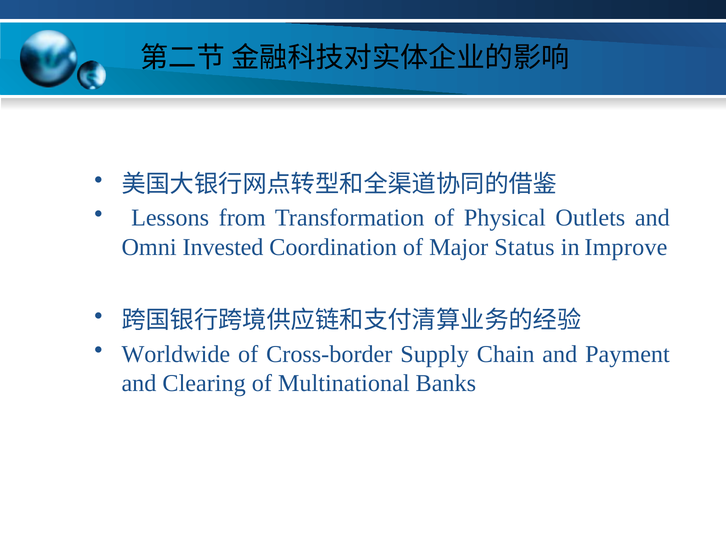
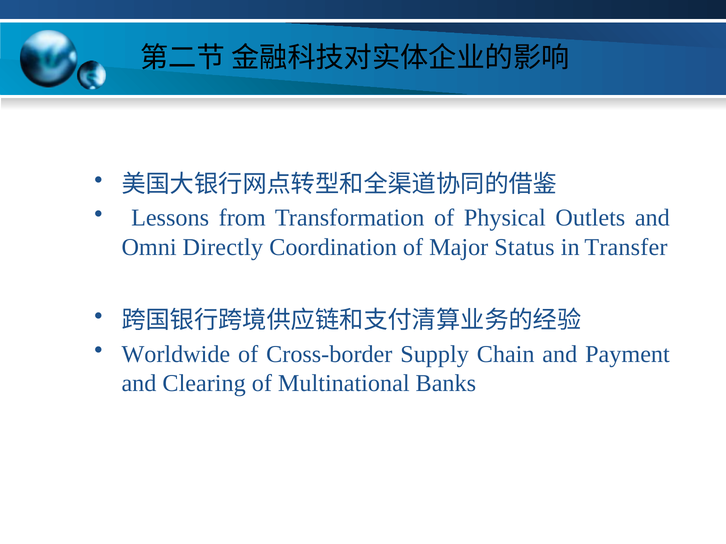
Invested: Invested -> Directly (223, 247)
Improve: Improve -> Transfer (626, 247)
